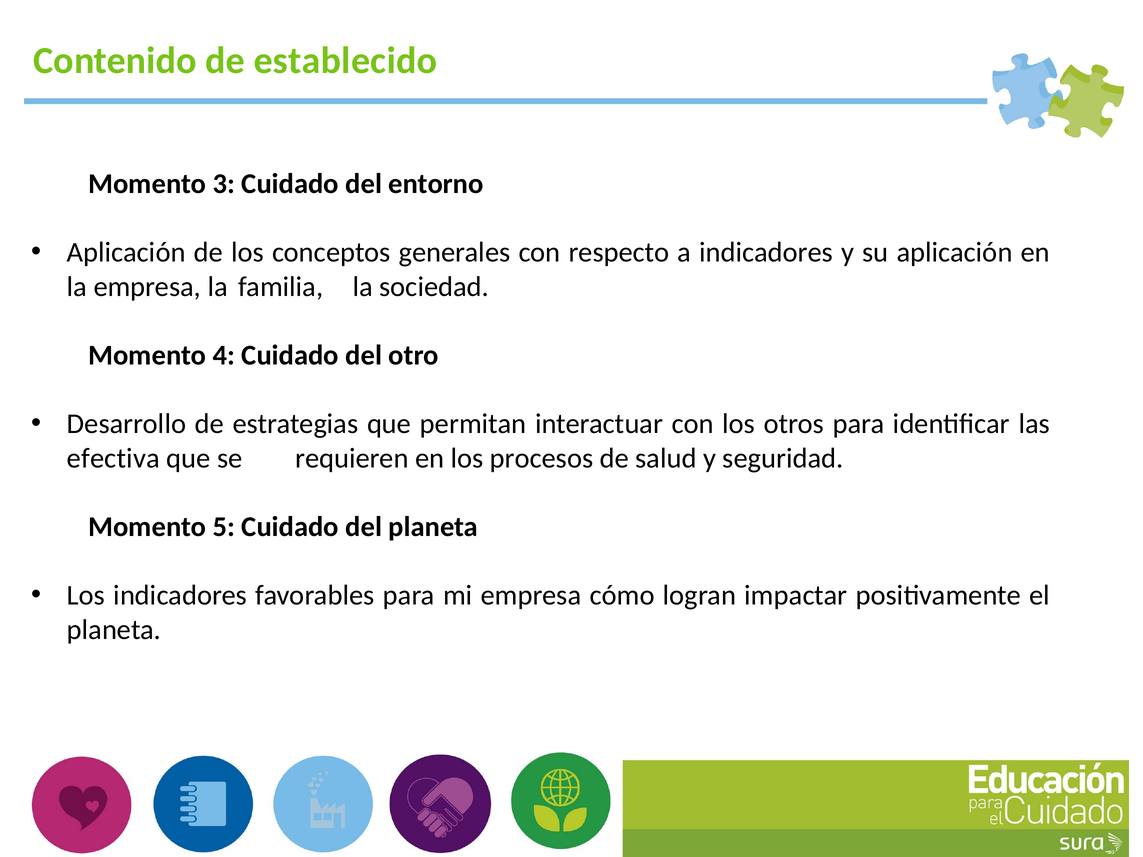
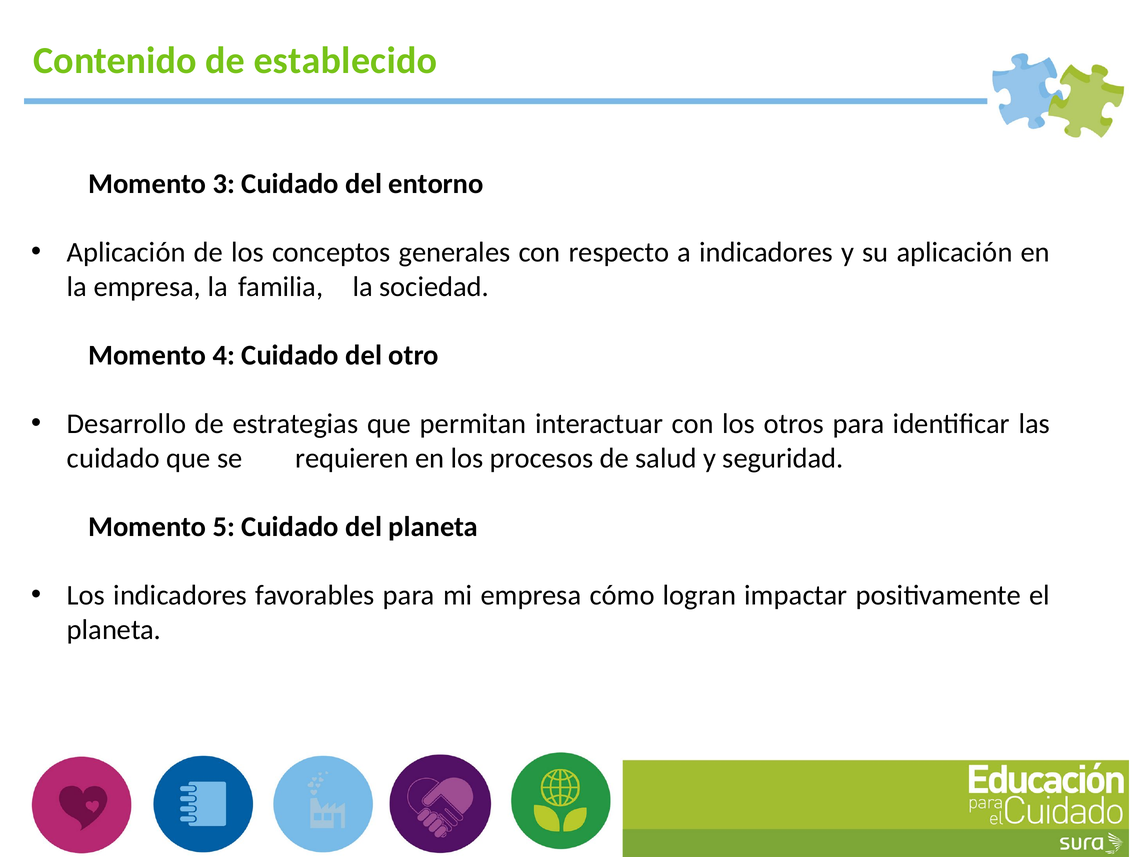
efectiva: efectiva -> cuidado (113, 458)
